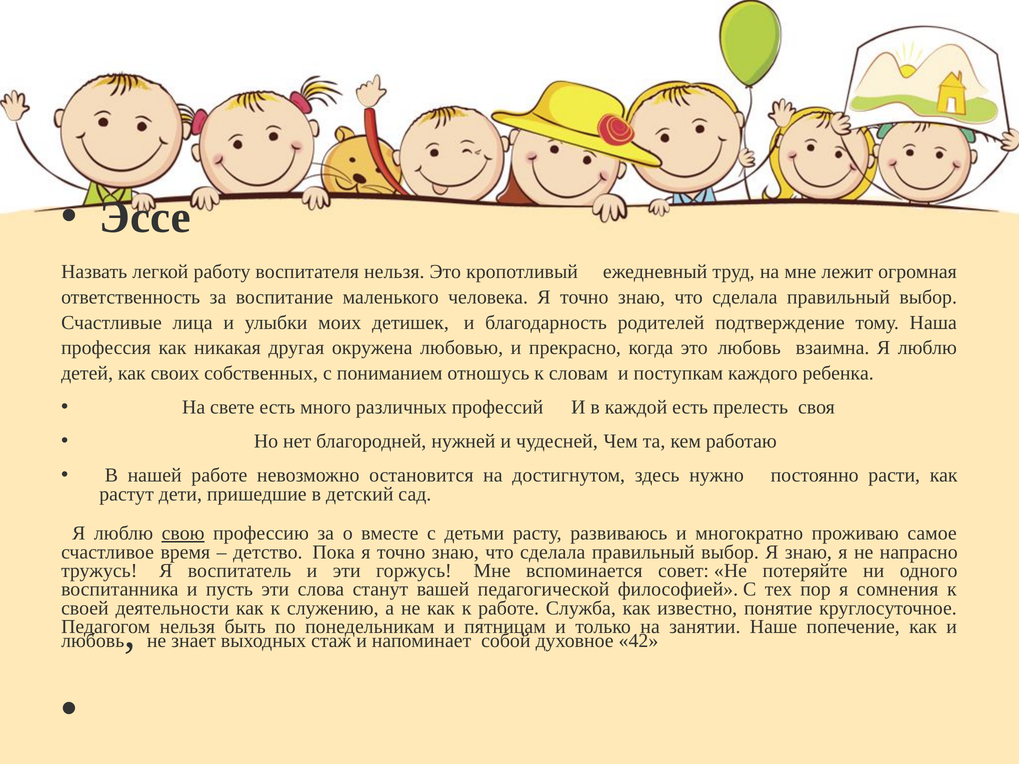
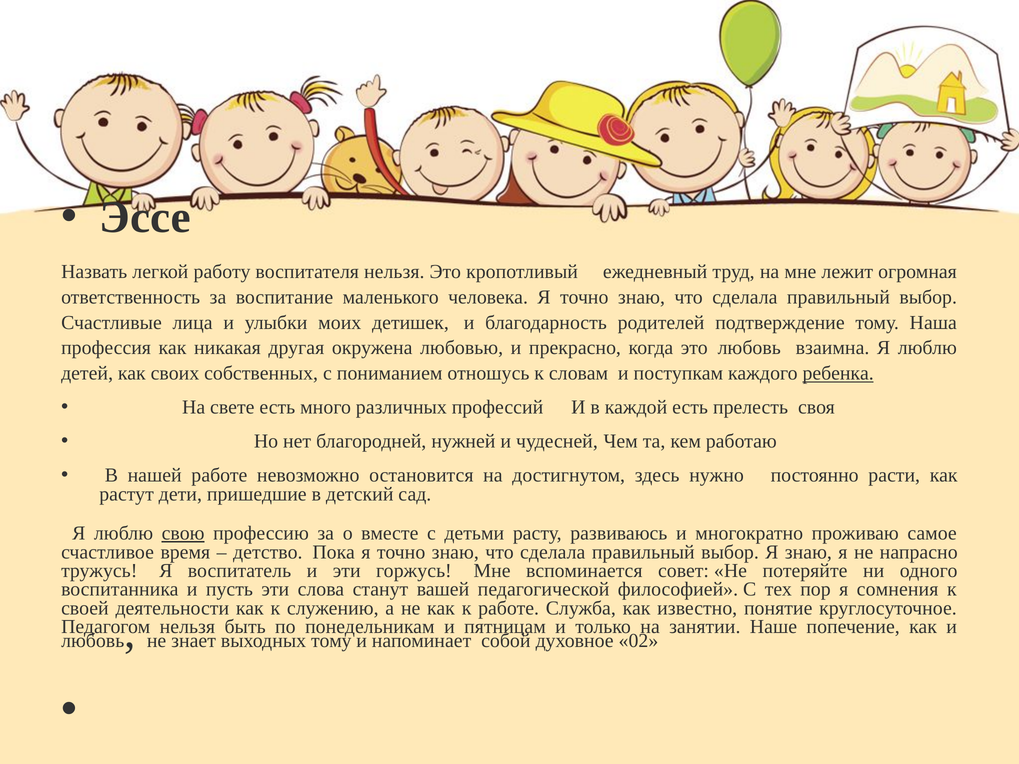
ребенка underline: none -> present (838, 373)
выходных стаж: стаж -> тому (331, 641)
42: 42 -> 02 (638, 641)
